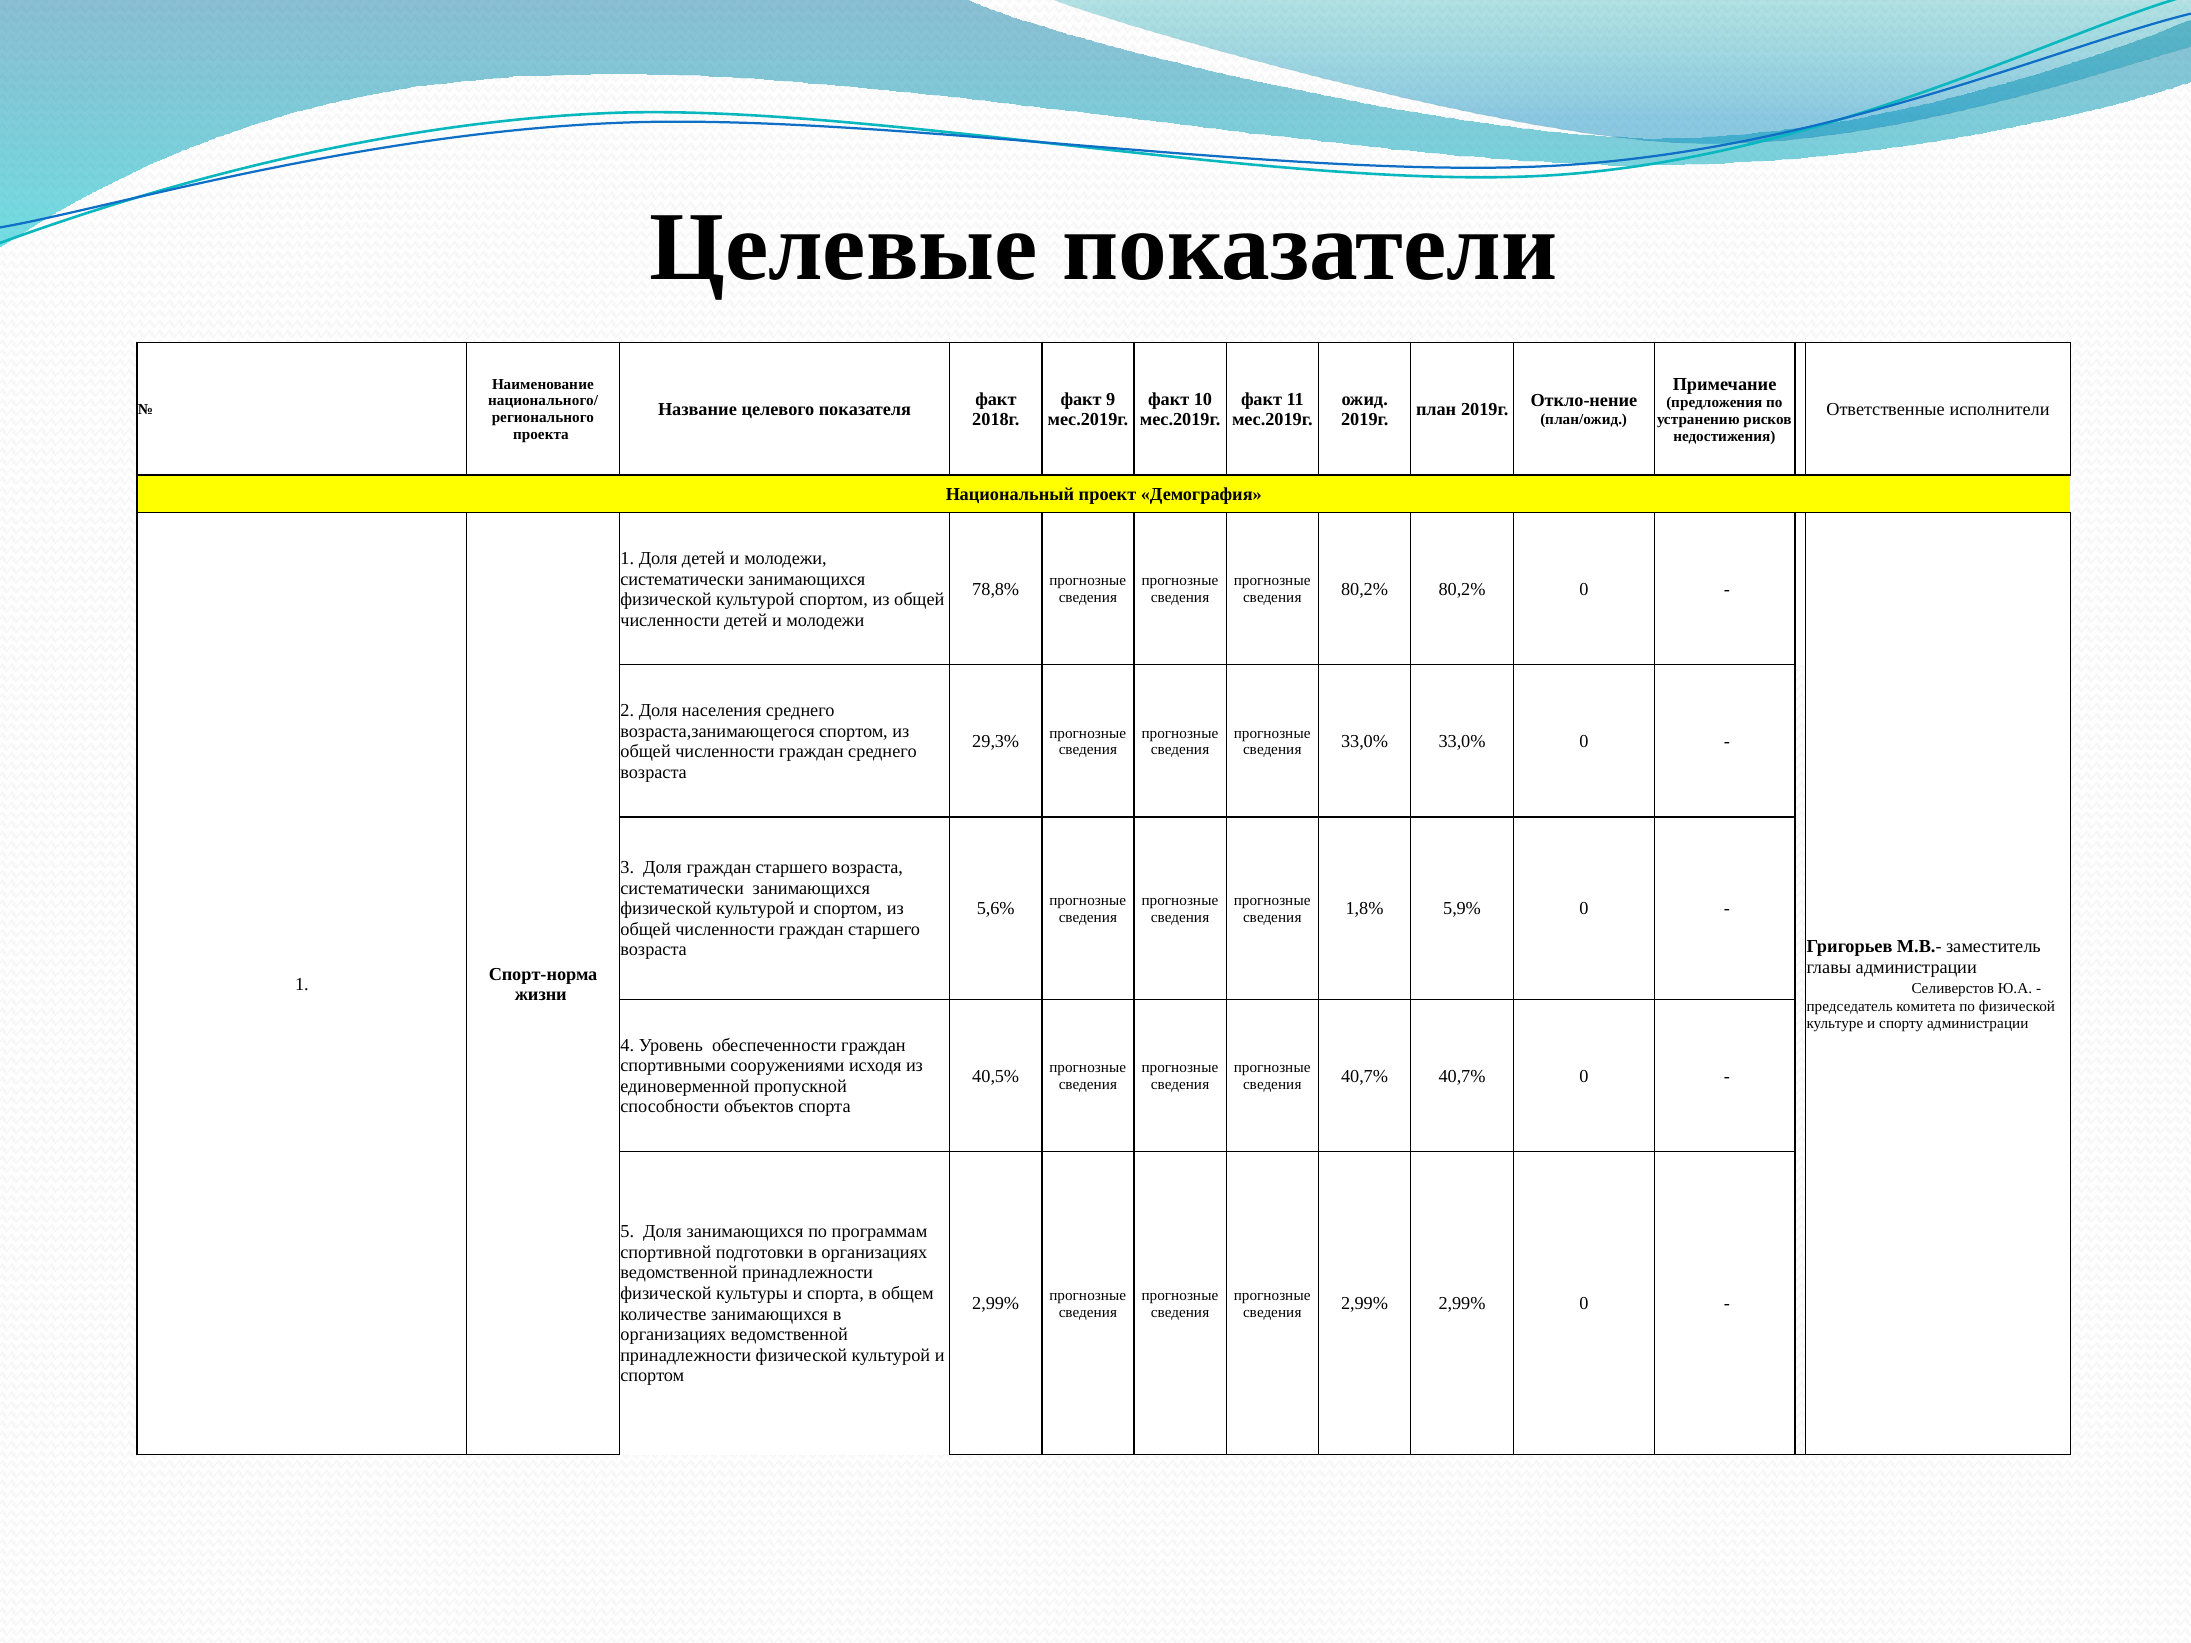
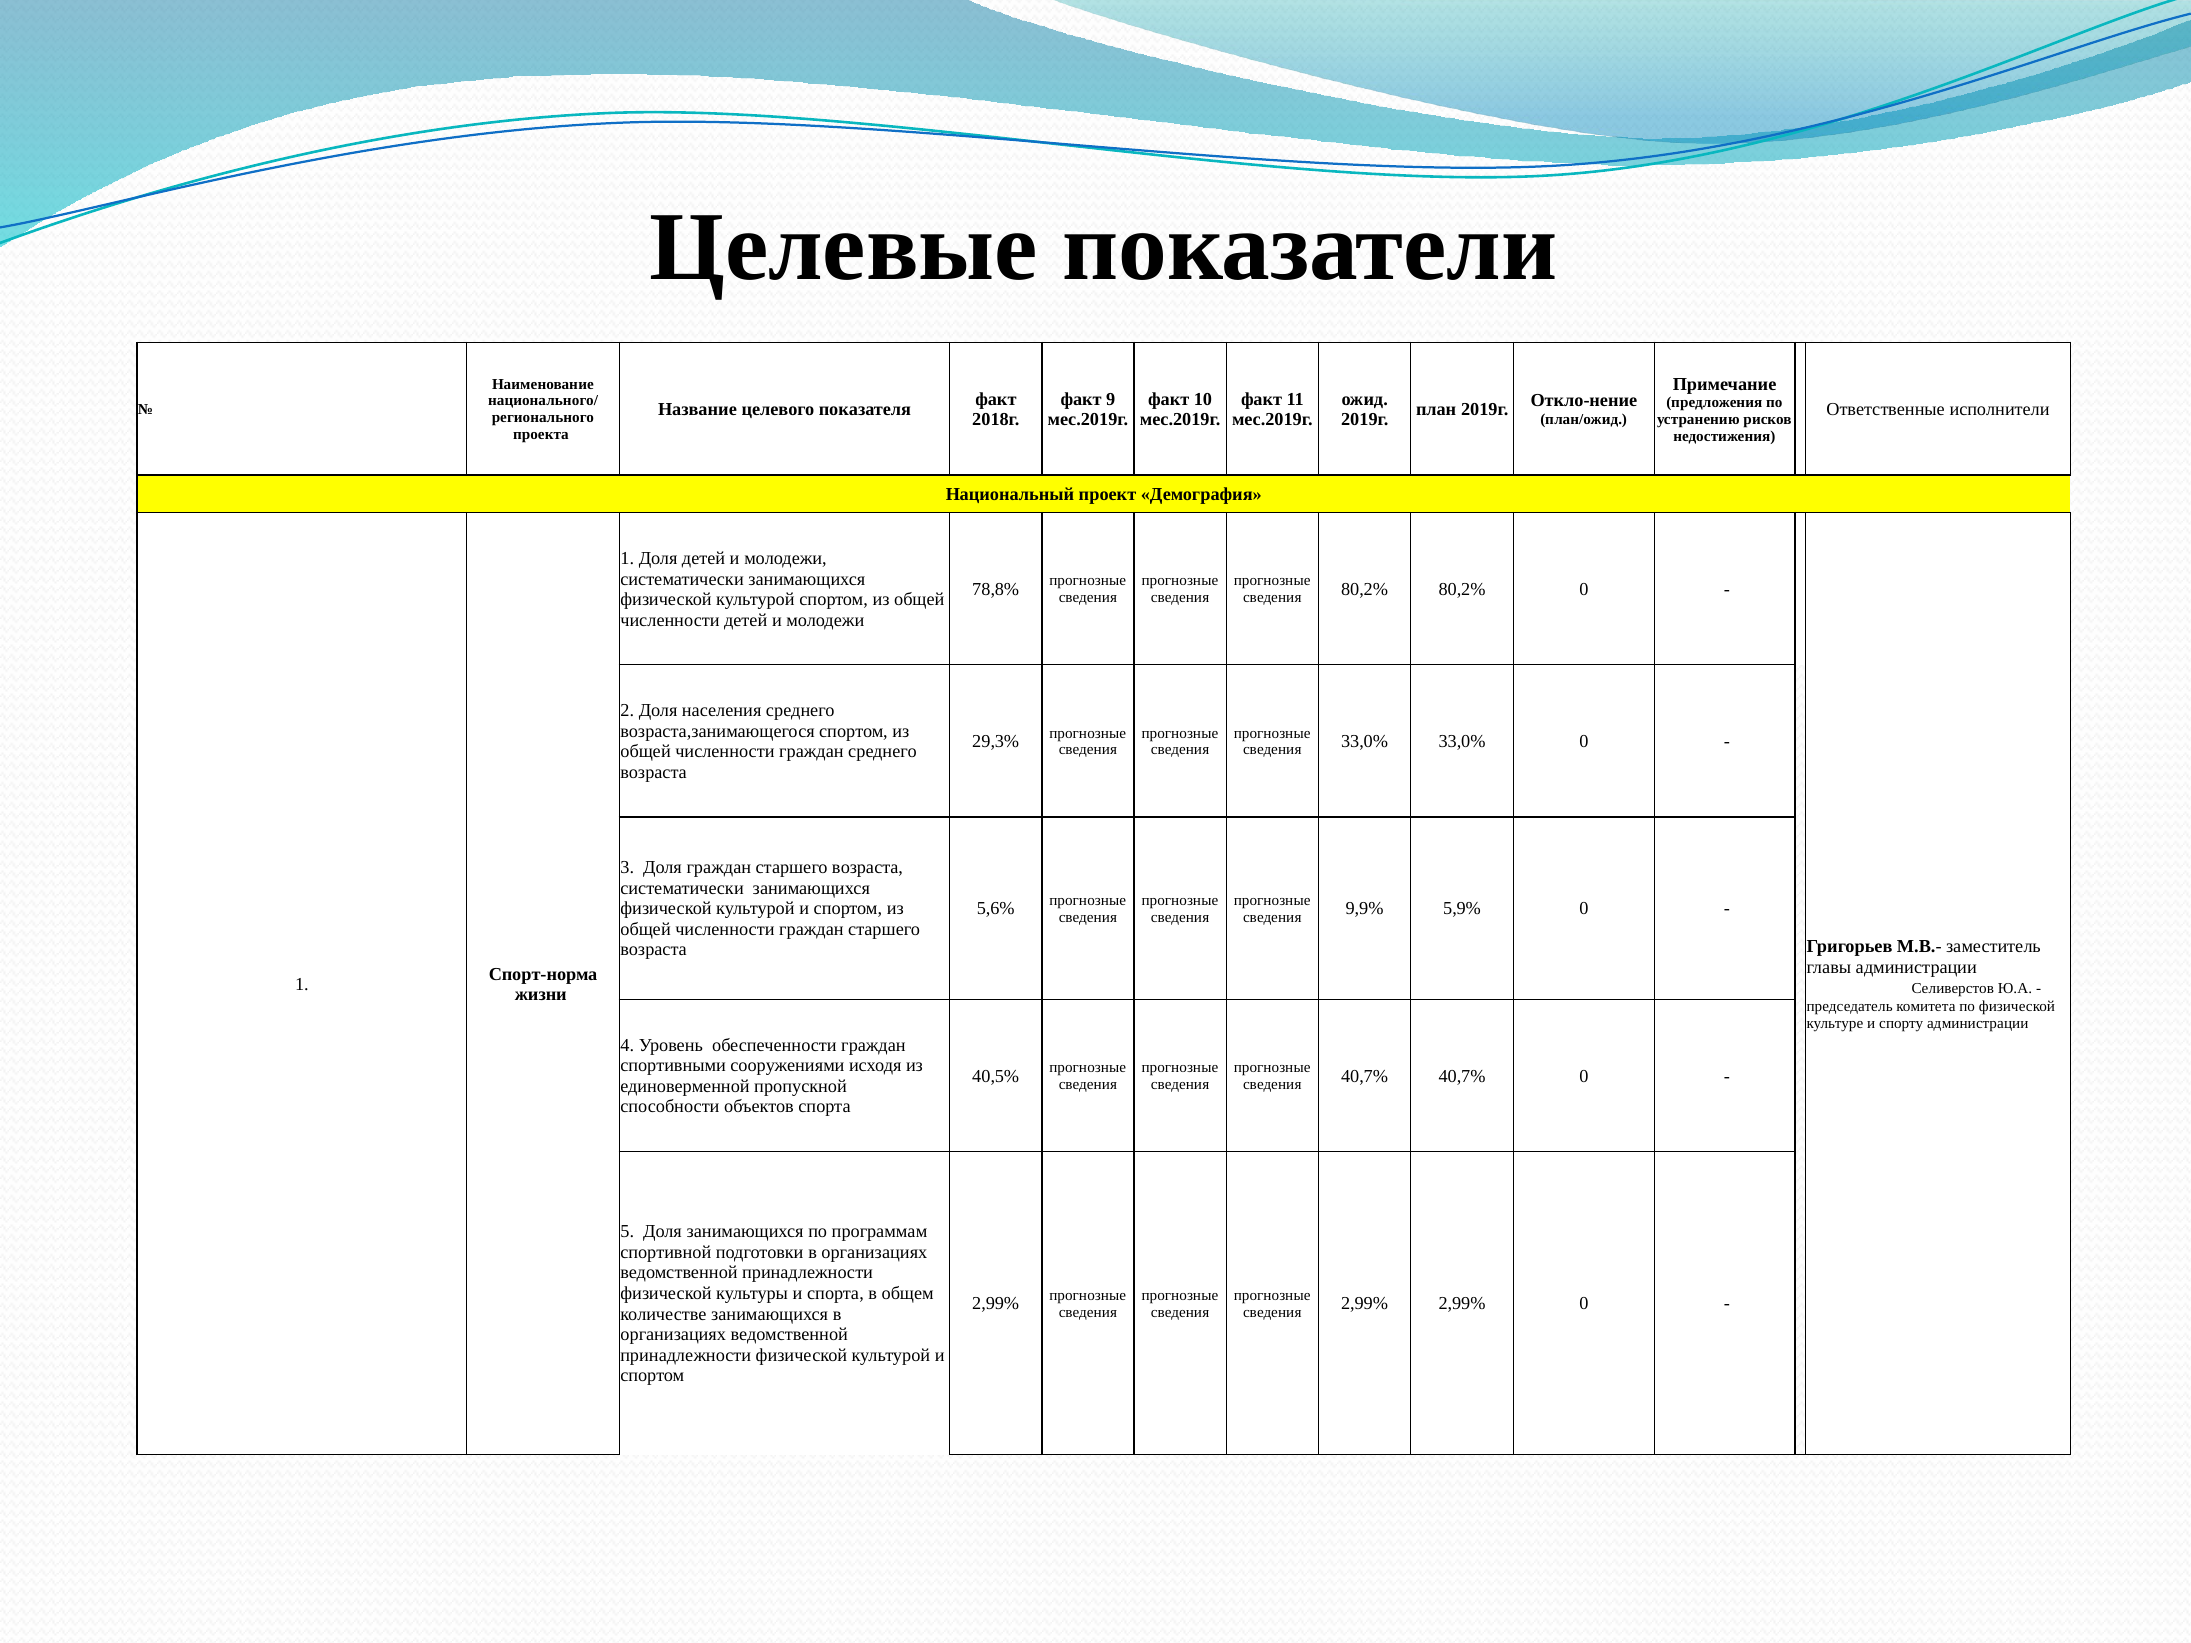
1,8%: 1,8% -> 9,9% (1365, 909)
